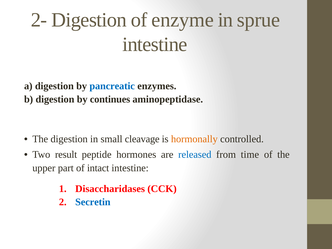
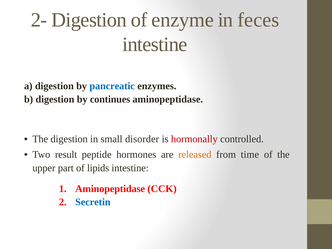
sprue: sprue -> feces (258, 20)
cleavage: cleavage -> disorder (142, 139)
hormonally colour: orange -> red (194, 139)
released colour: blue -> orange (195, 154)
intact: intact -> lipids (98, 168)
Disaccharidases: Disaccharidases -> Aminopeptidase (110, 189)
